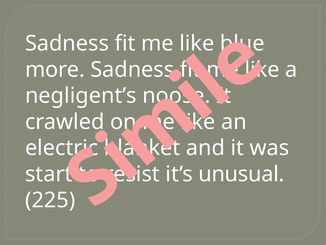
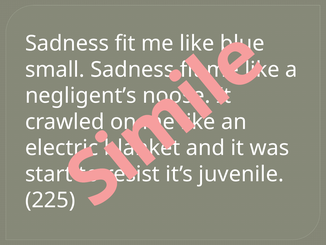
more: more -> small (55, 69)
unusual: unusual -> juvenile (241, 174)
